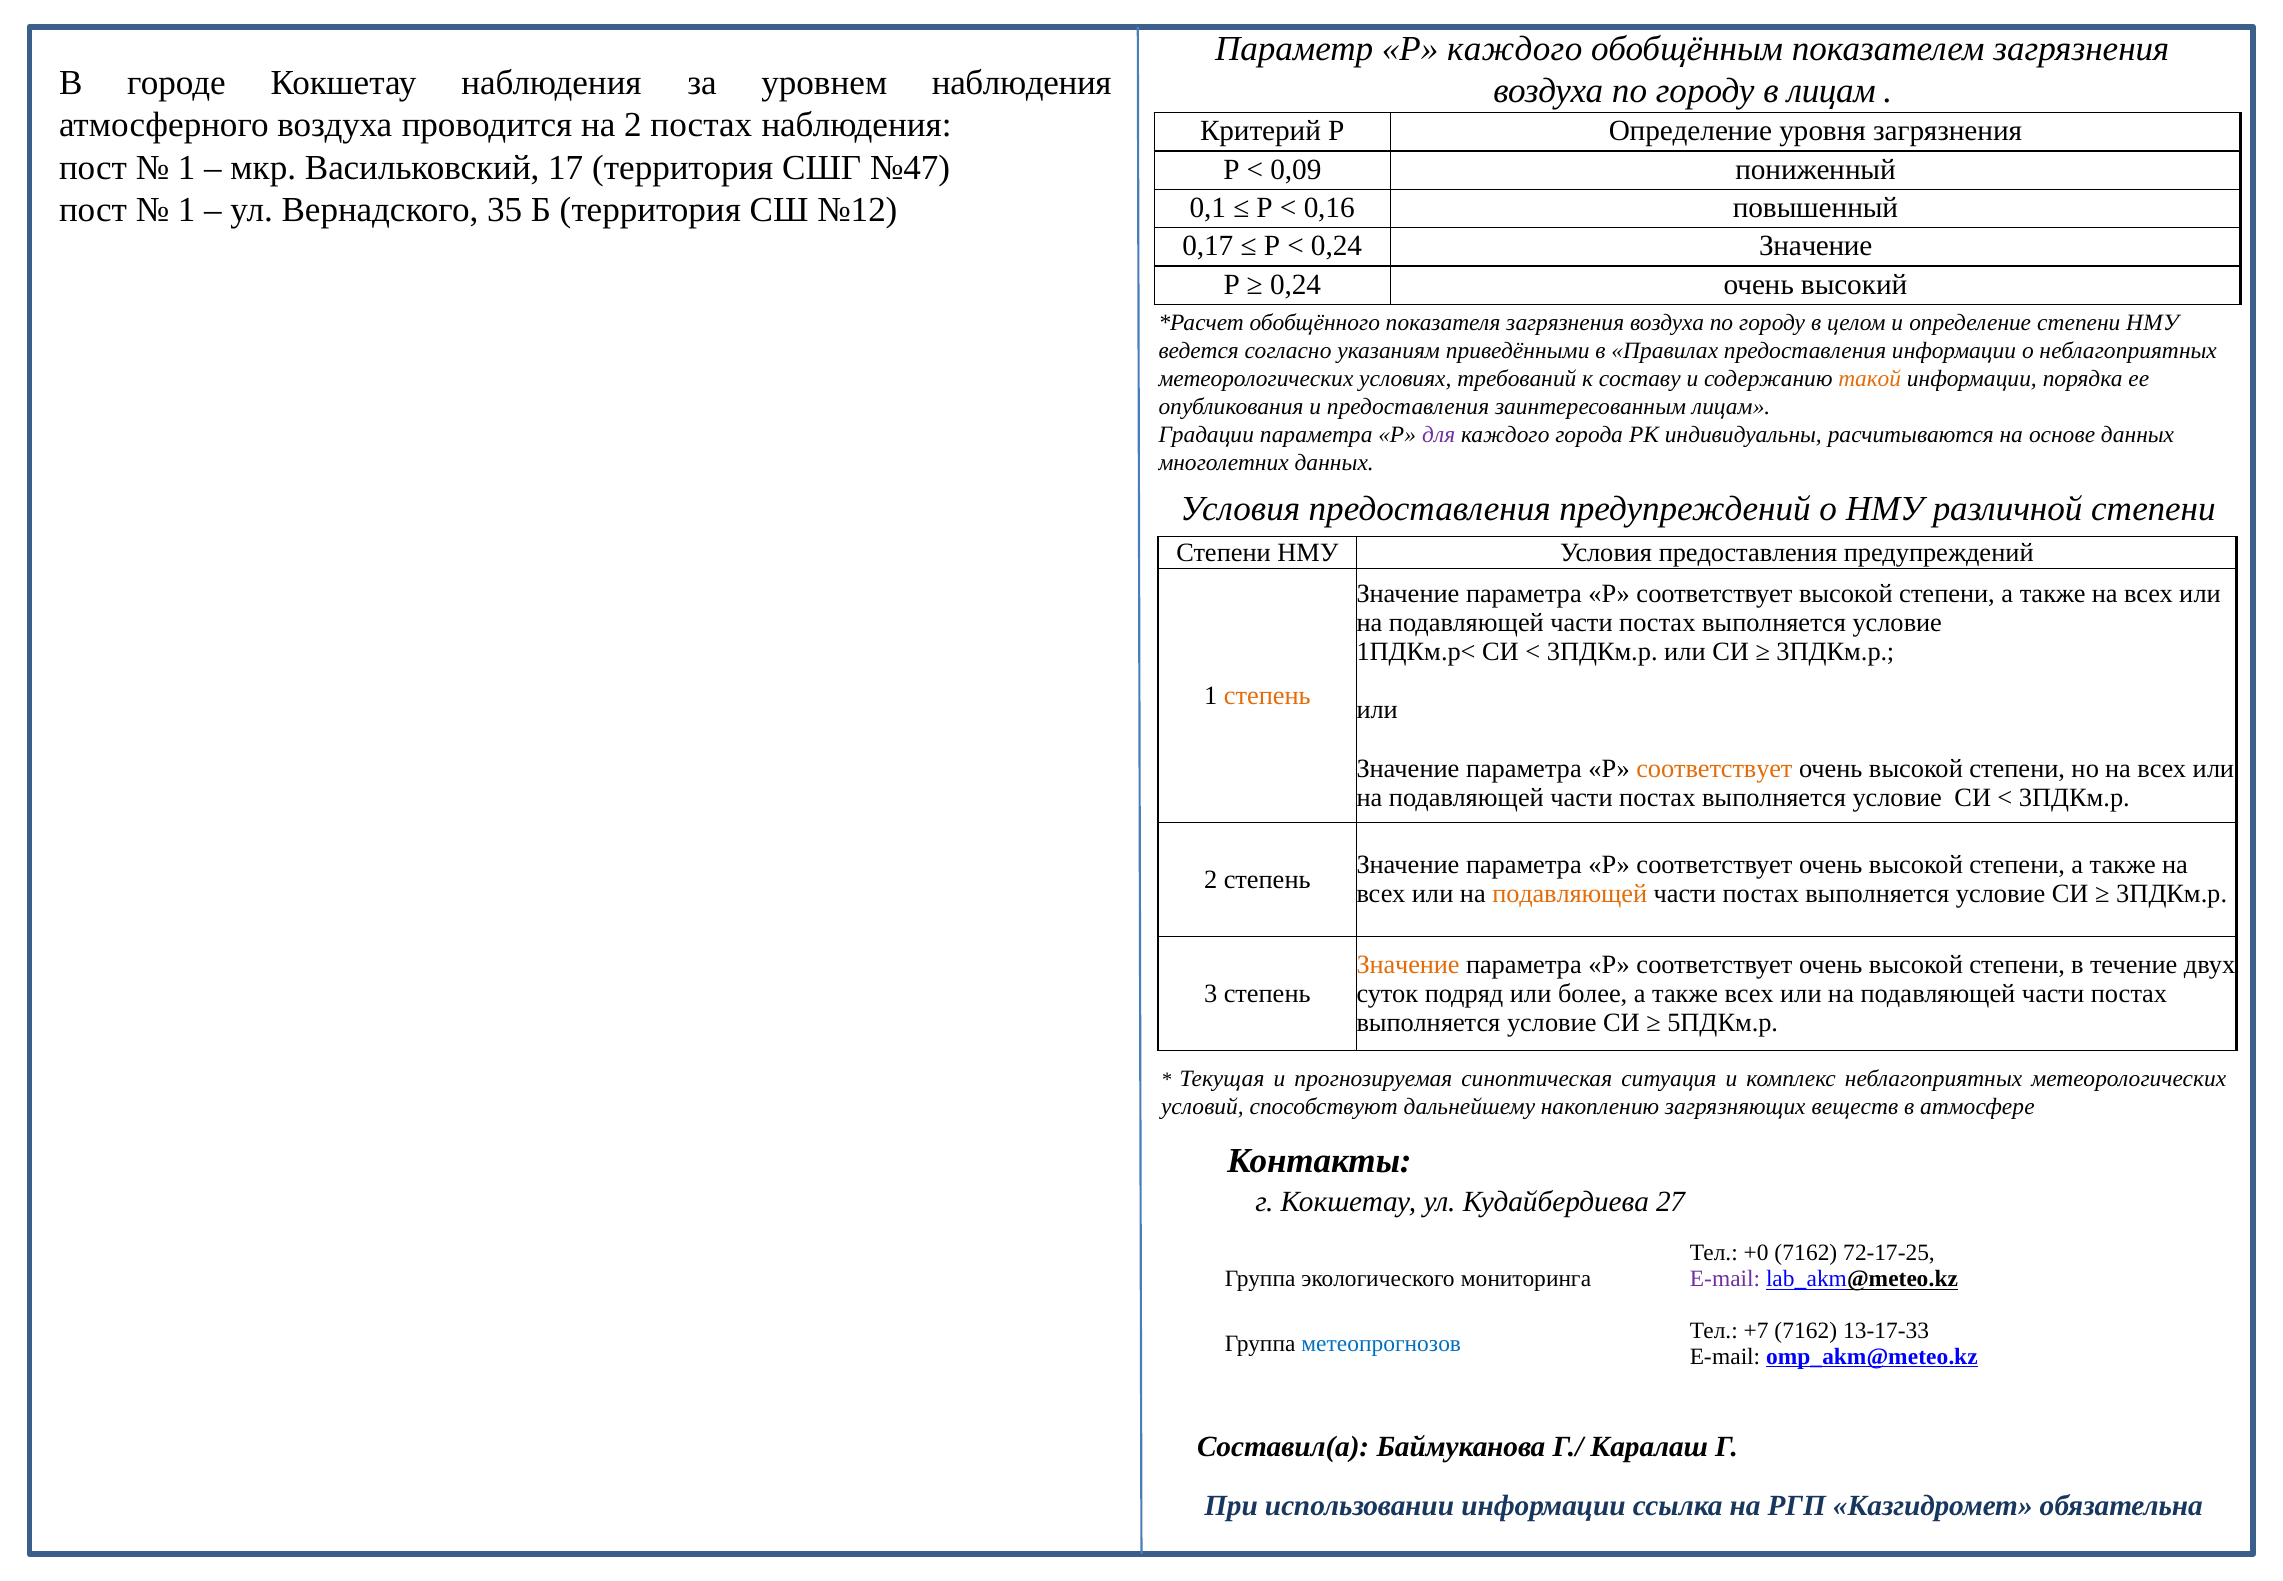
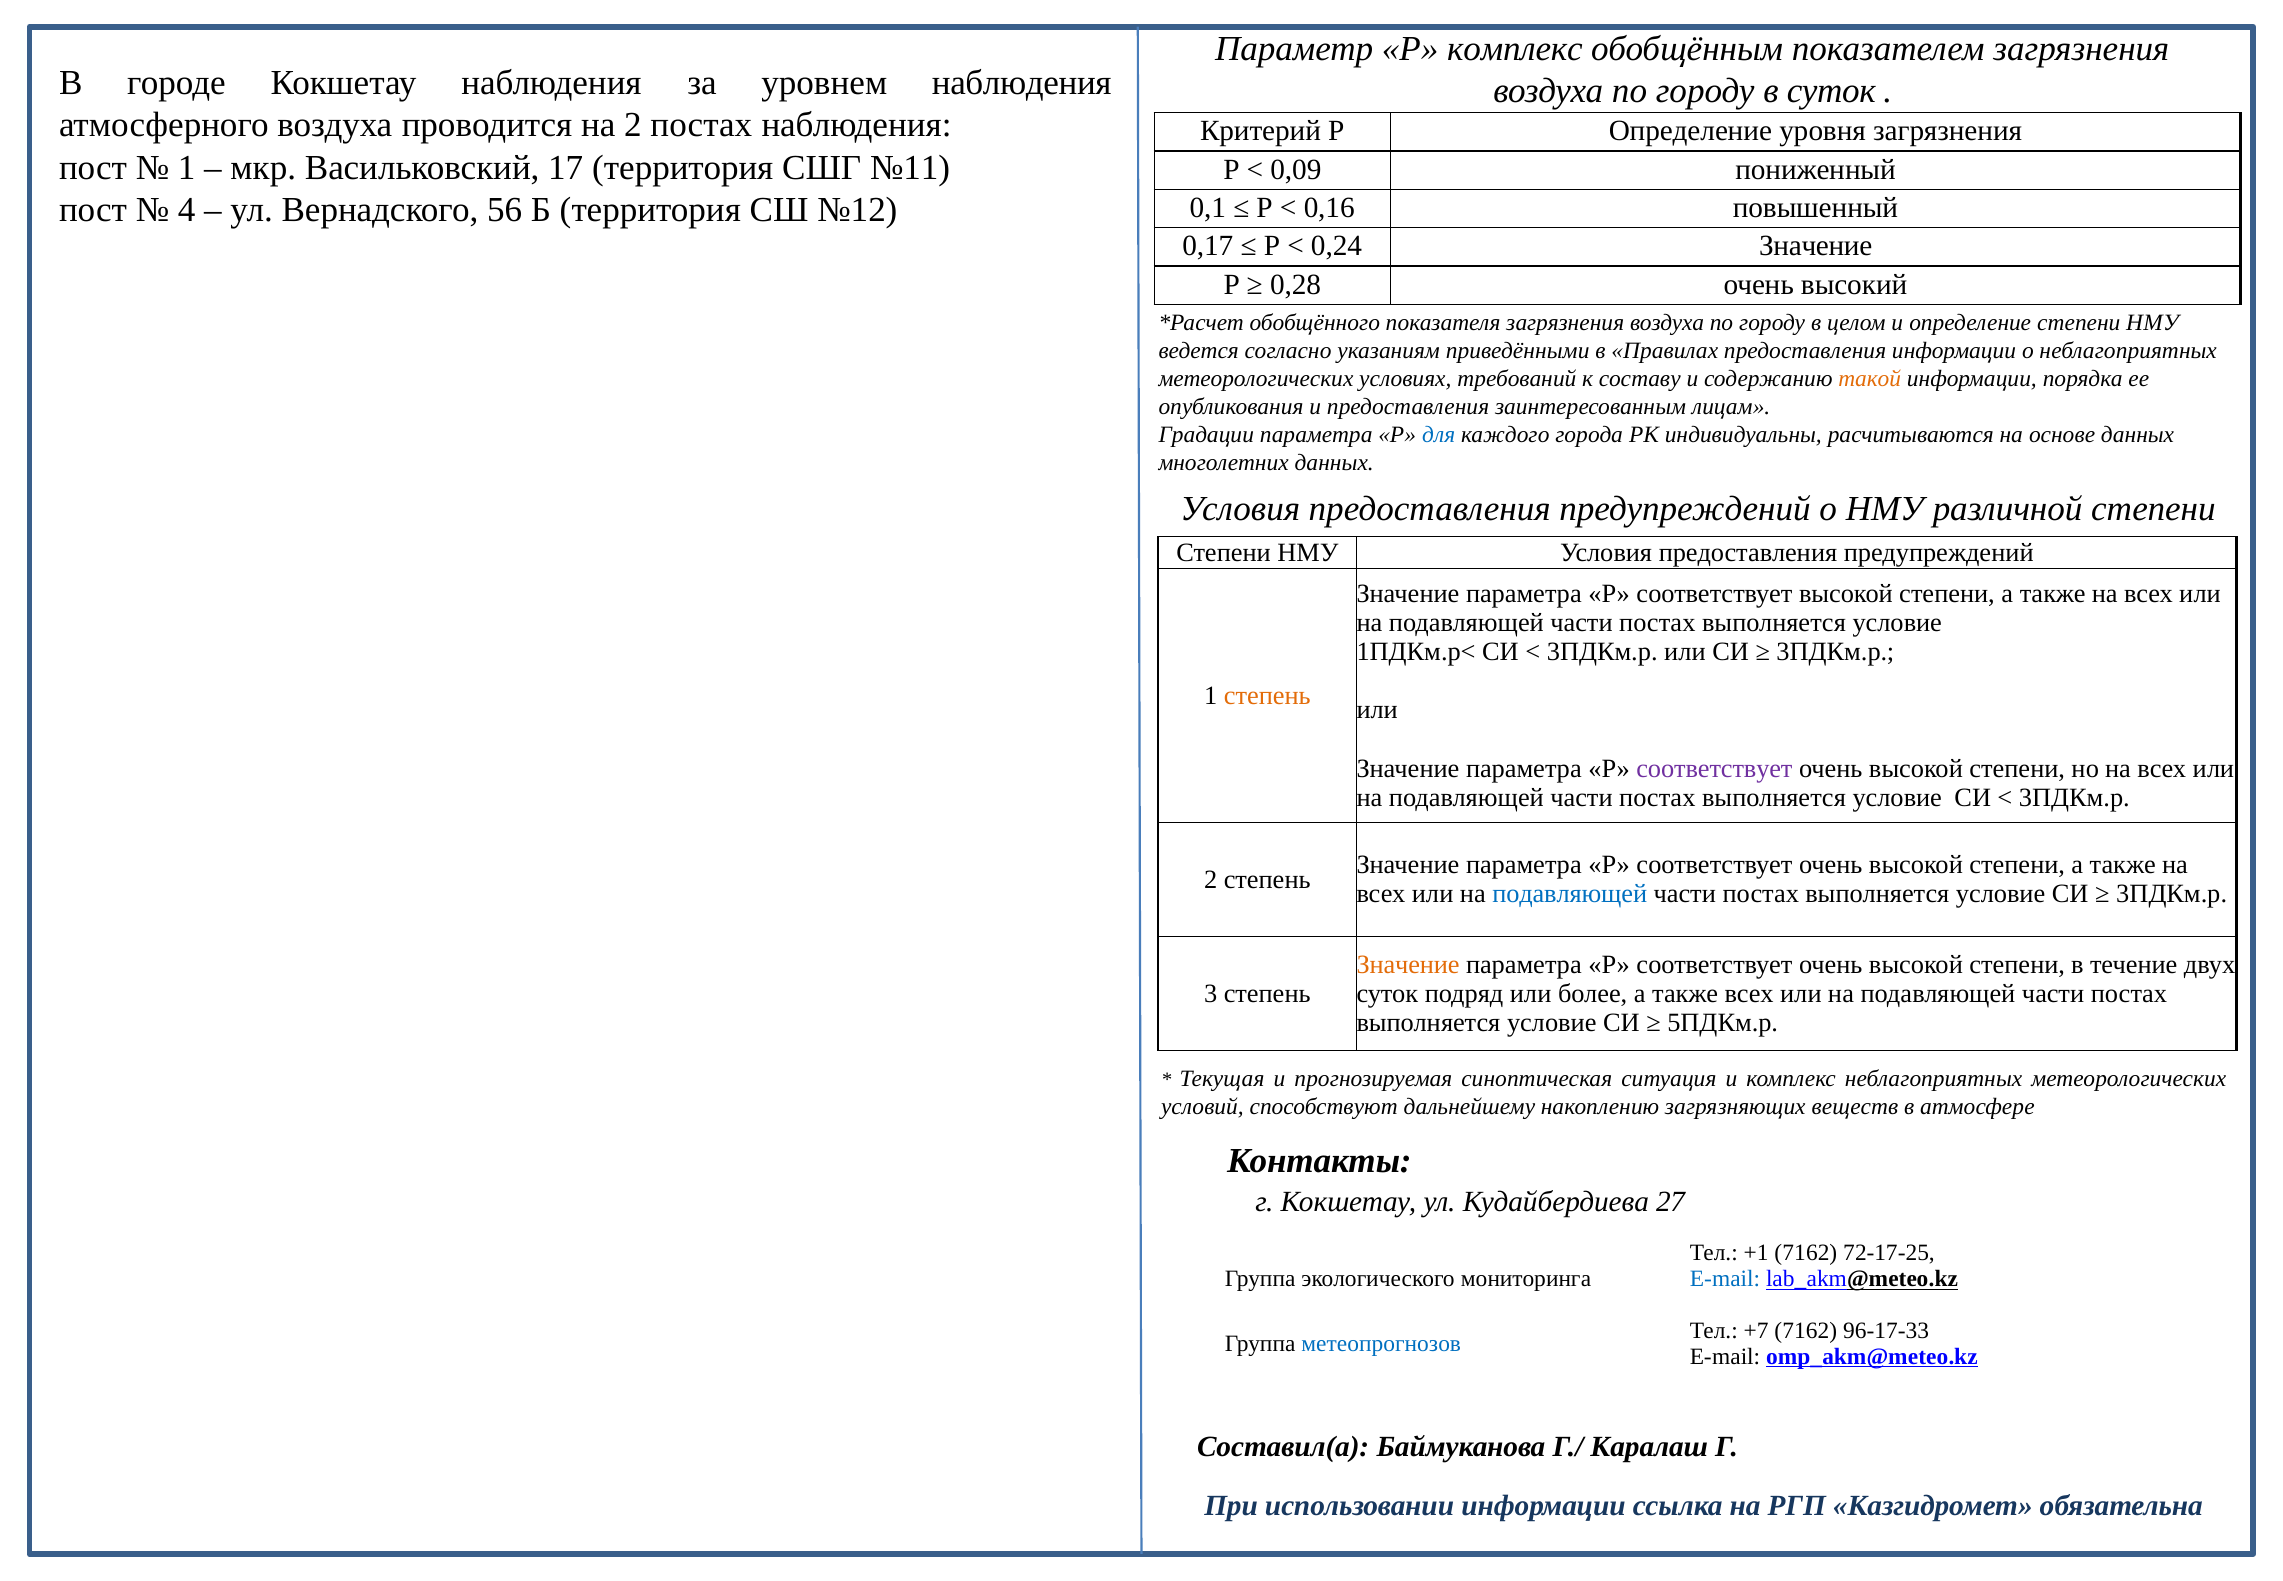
Р каждого: каждого -> комплекс (1515, 49)
в лицам: лицам -> суток (1831, 91)
№47: №47 -> №11 (910, 167)
1: 1 -> 4 (187, 210)
35: 35 -> 56 (505, 210)
0,24: 0,24 -> 0,28 (1296, 285)
для colour: purple -> blue (1439, 435)
соответствует colour: orange -> purple (1714, 768)
подавляющей colour: orange -> blue (1570, 894)
+0: +0 -> +1 (1756, 1253)
E-mail colour: purple -> blue (1725, 1279)
13-17-33: 13-17-33 -> 96-17-33 (1886, 1330)
